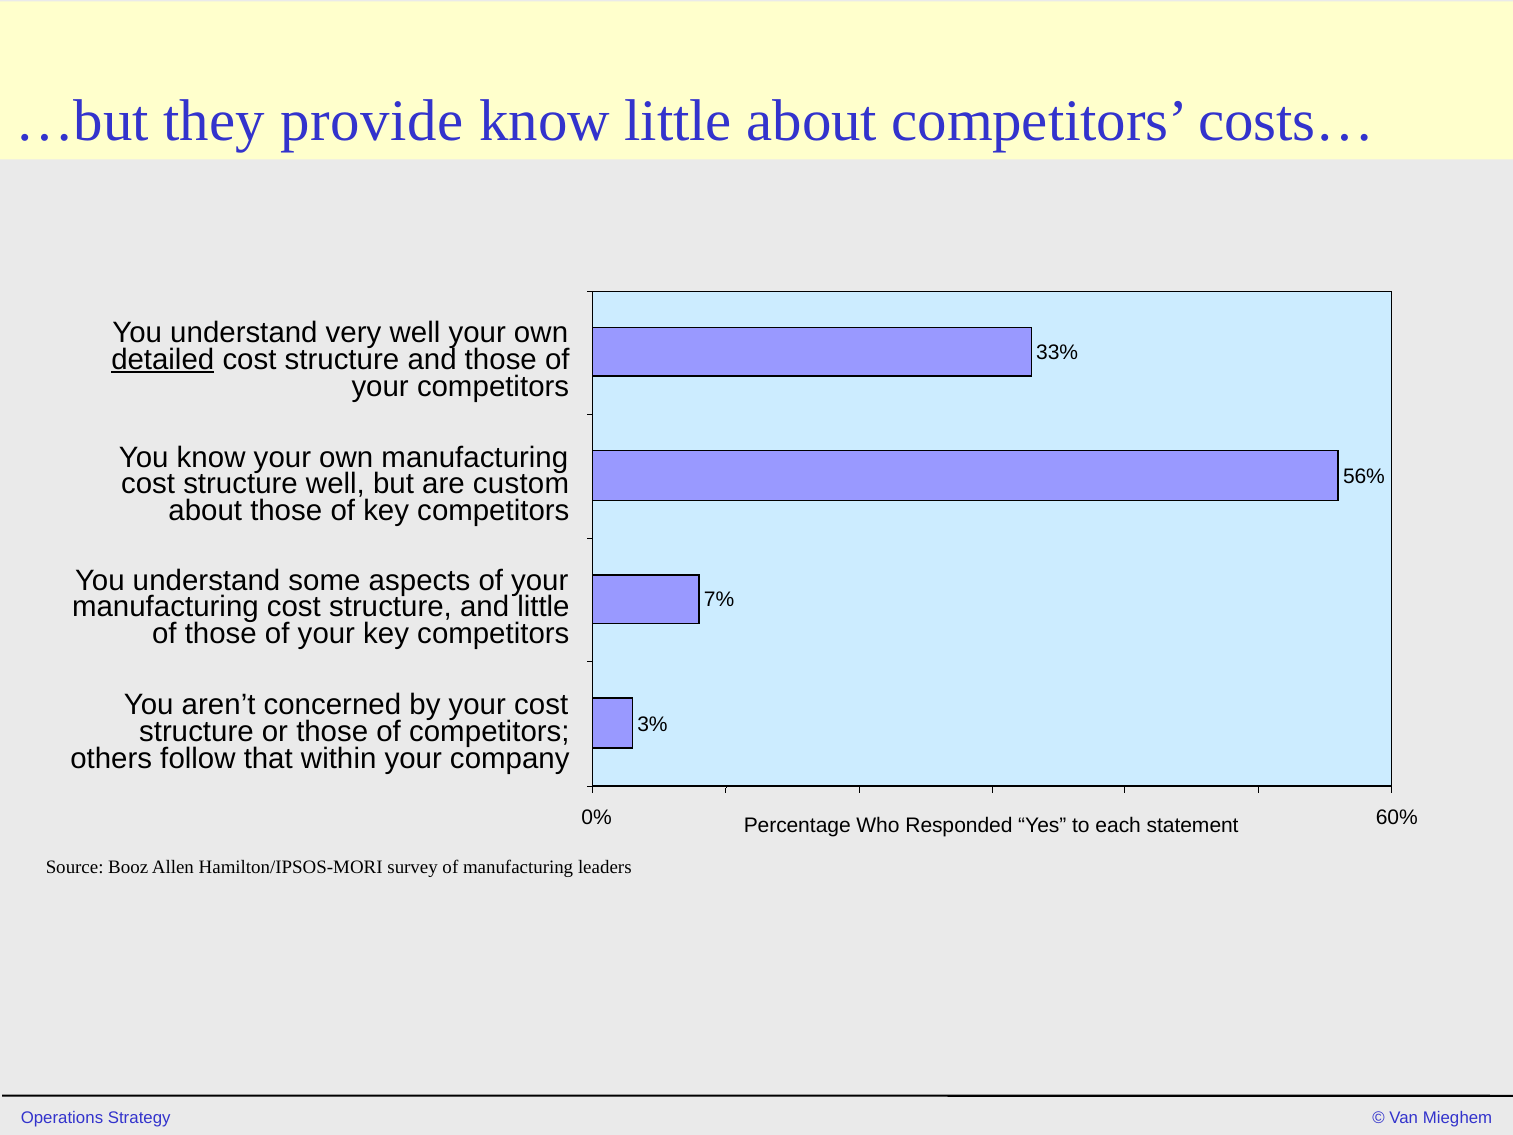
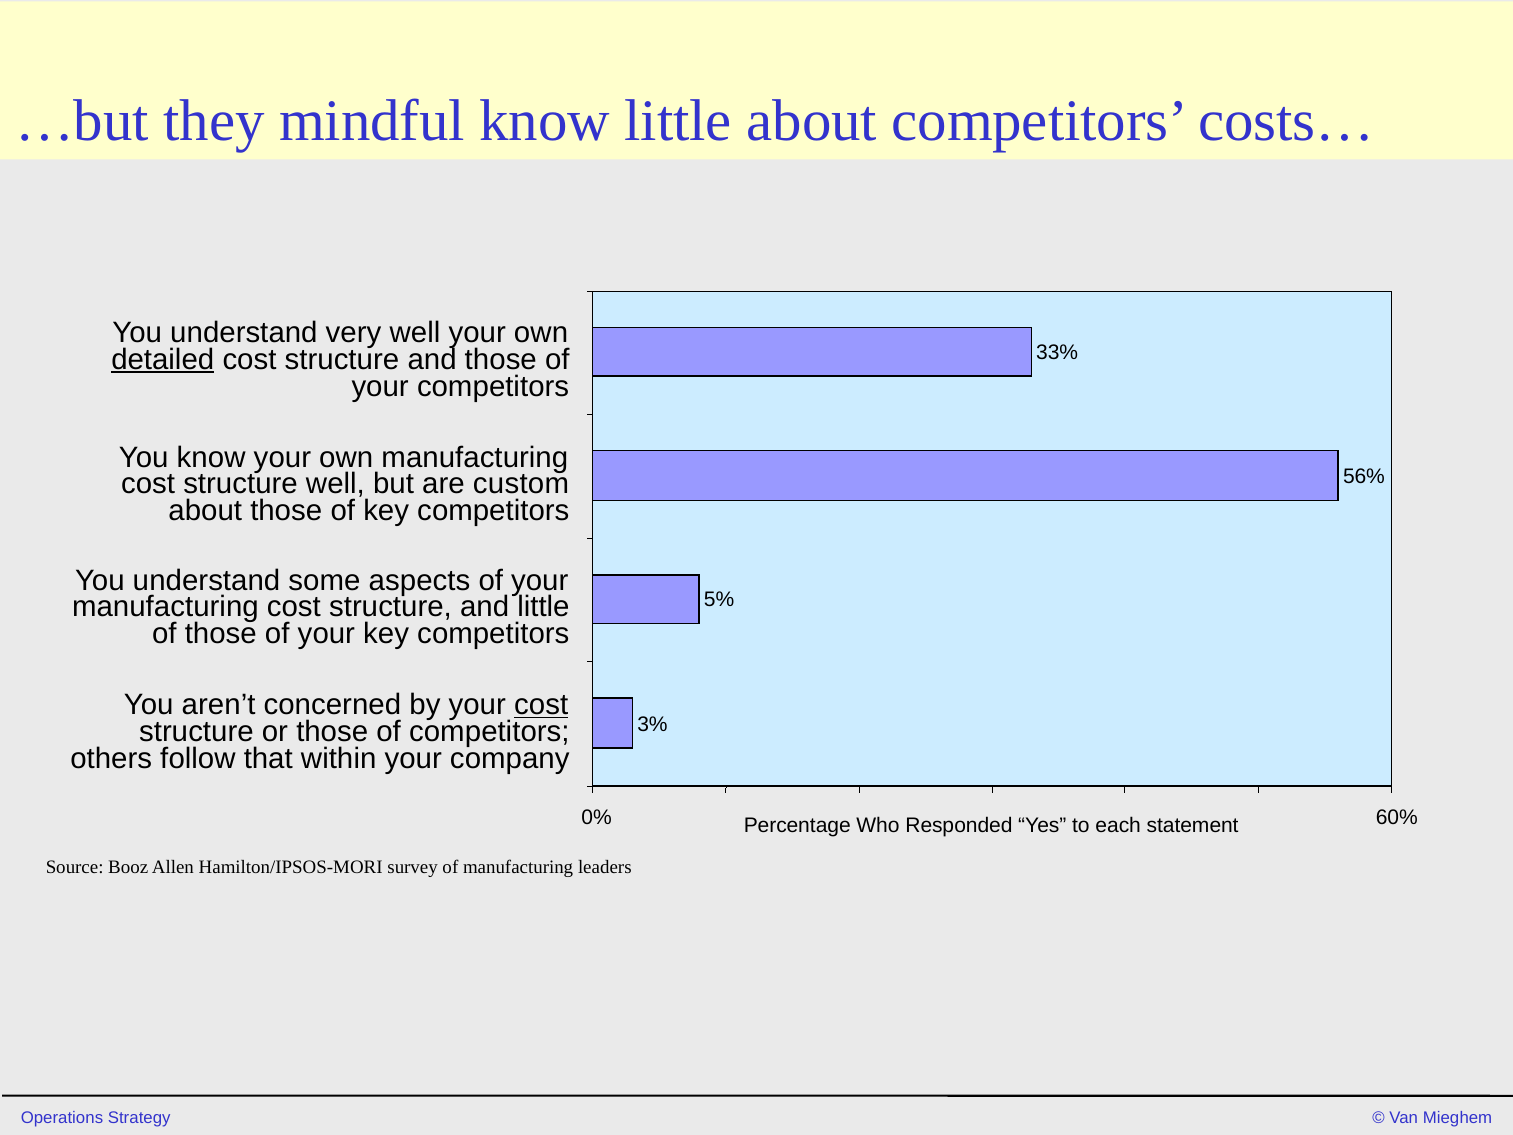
provide: provide -> mindful (372, 121)
7%: 7% -> 5% (719, 600)
cost underline: none -> present (541, 705)
